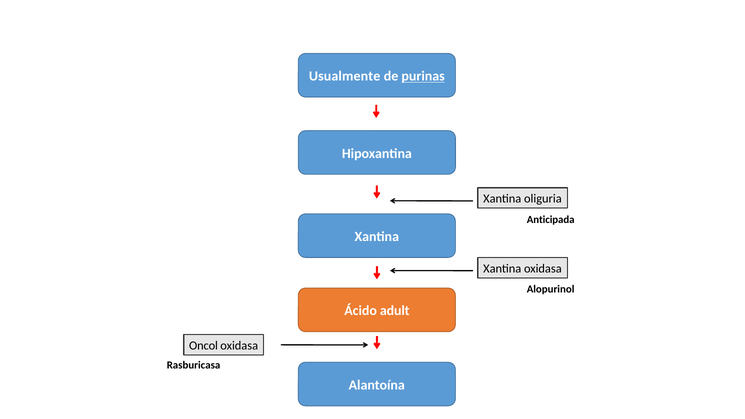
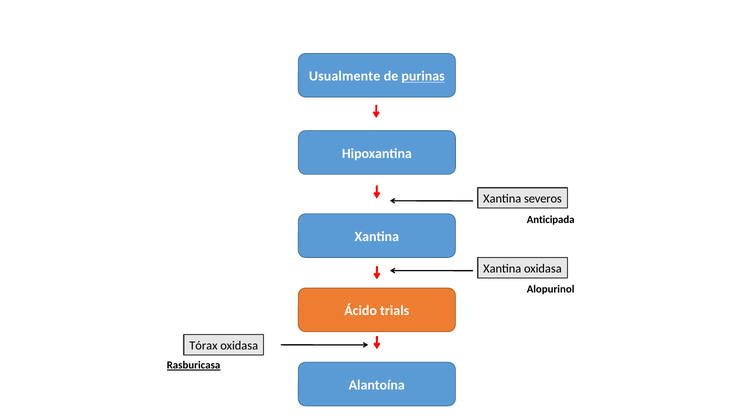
oliguria: oliguria -> severos (543, 199)
adult: adult -> trials (395, 311)
Oncol: Oncol -> Tórax (203, 346)
Rasburicasa underline: none -> present (194, 365)
